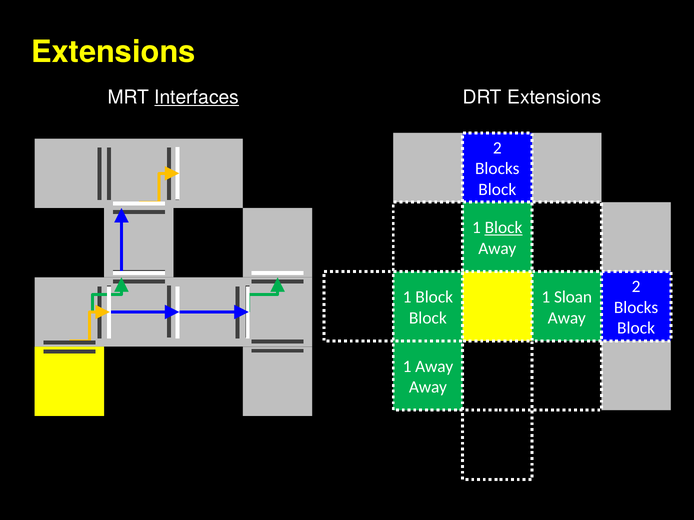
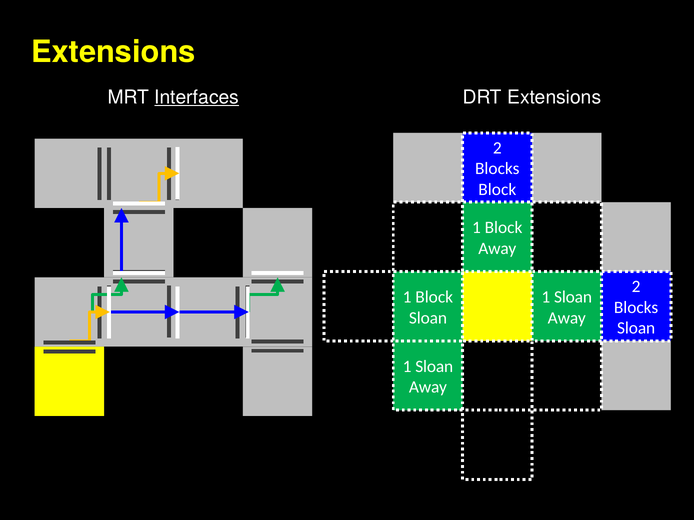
Block underline: present -> none (504, 228)
Block: Block -> Sloan (428, 318)
Block: Block -> Sloan (636, 329)
Away: Away -> Sloan (434, 367)
